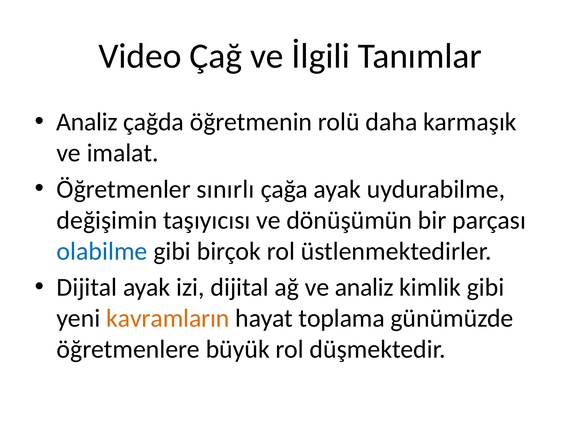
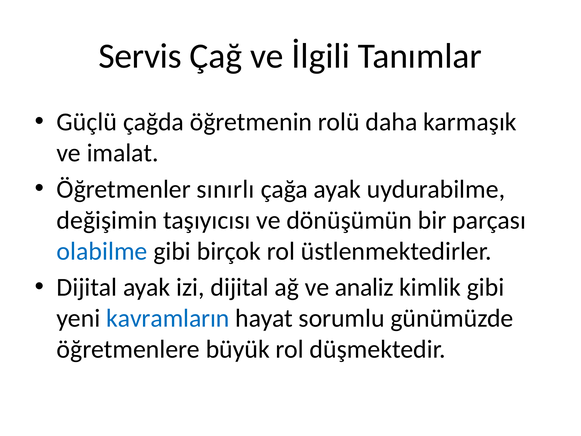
Video: Video -> Servis (140, 56)
Analiz: Analiz -> Güçlü (87, 122)
kavramların colour: orange -> blue (168, 318)
toplama: toplama -> sorumlu (342, 318)
